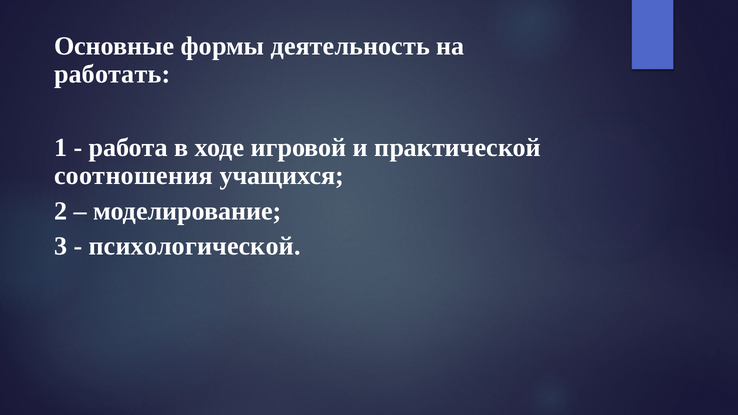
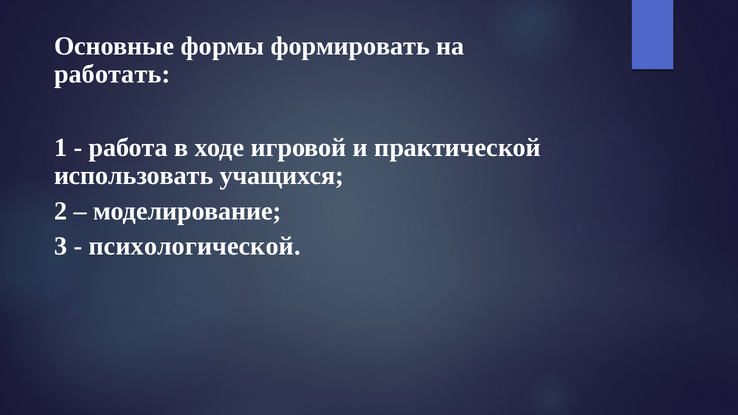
деятельность: деятельность -> формировать (350, 46)
соотношения: соотношения -> использовать (134, 176)
